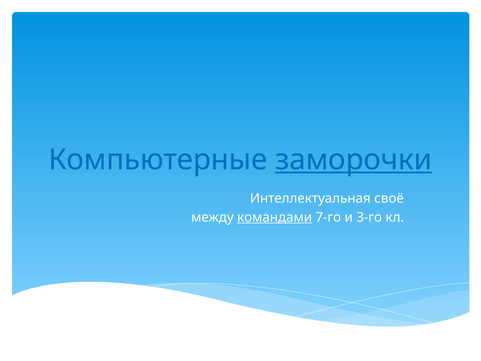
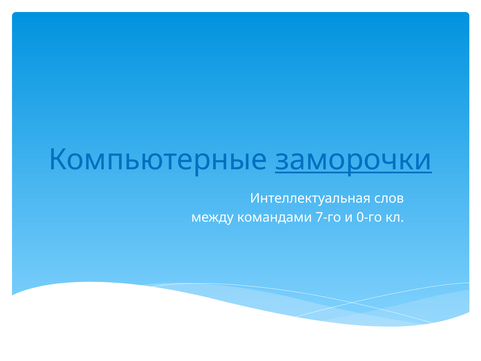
своё: своё -> слов (389, 198)
командами underline: present -> none (275, 217)
3-го: 3-го -> 0-го (369, 217)
